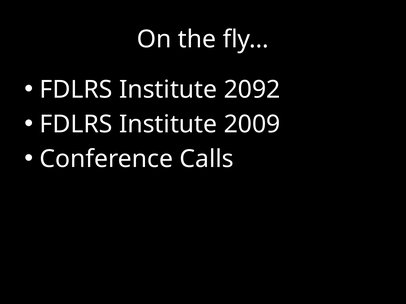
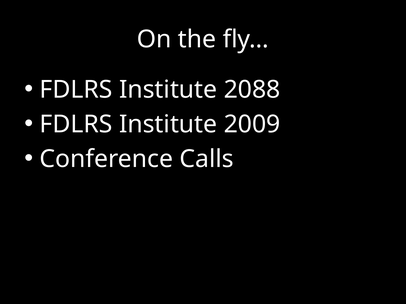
2092: 2092 -> 2088 (252, 90)
